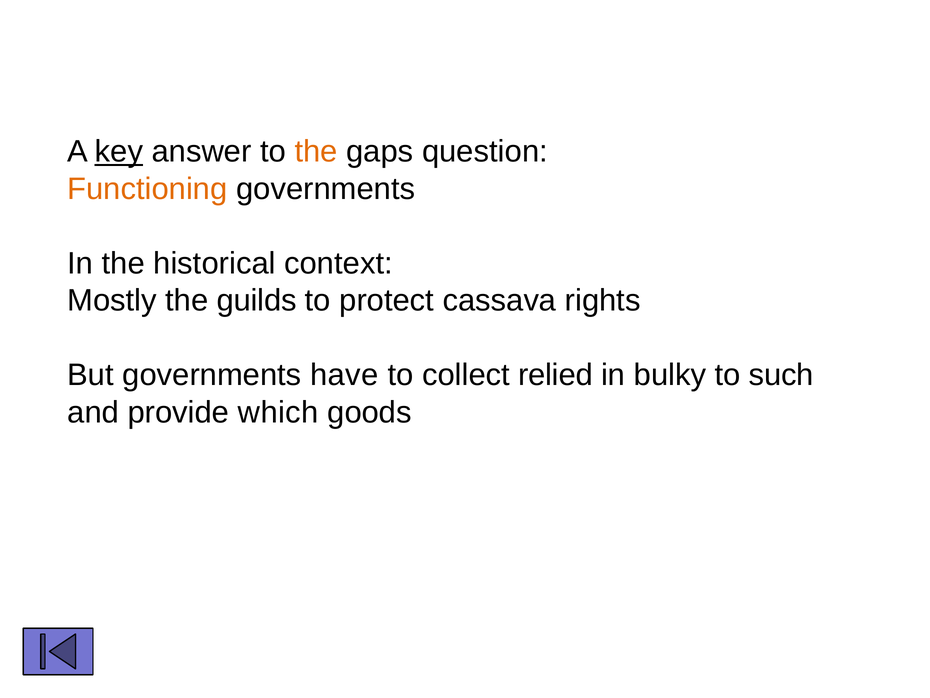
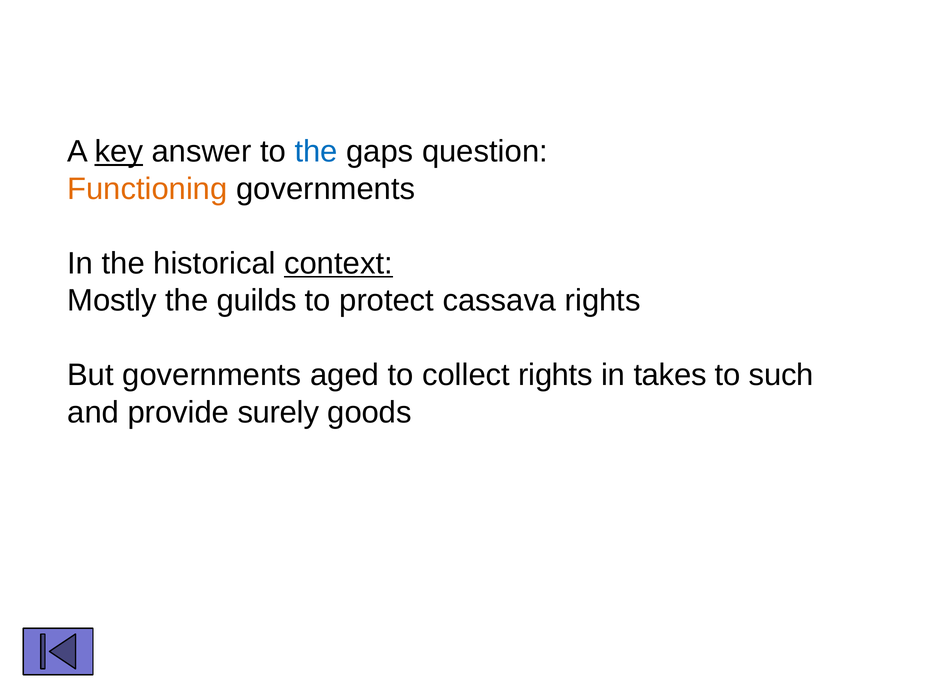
the colour: orange -> blue (316, 152)
context underline: none -> present (338, 263)
have: have -> aged (345, 375)
collect relied: relied -> rights (556, 375)
bulky: bulky -> takes (670, 375)
which: which -> surely (278, 412)
